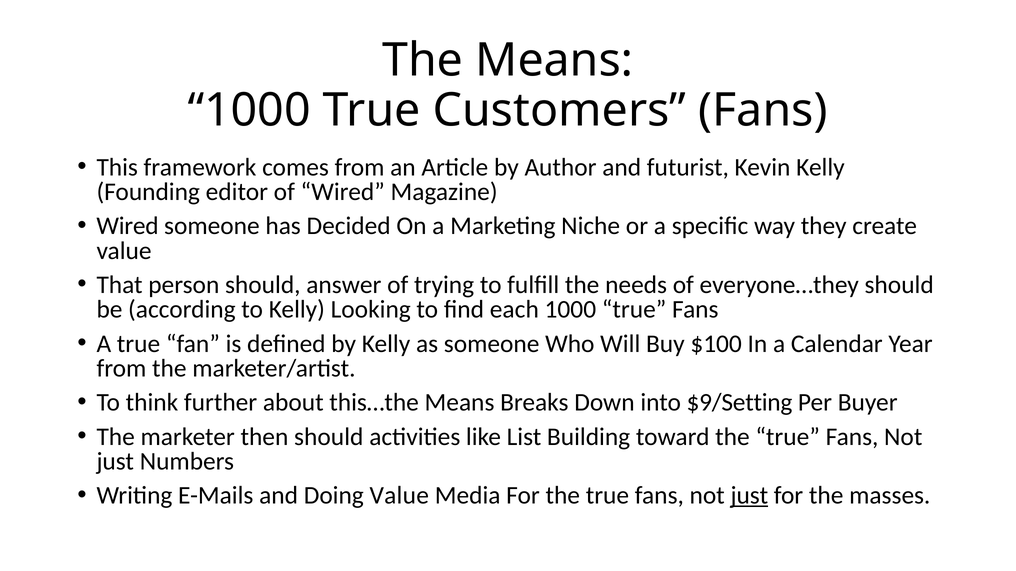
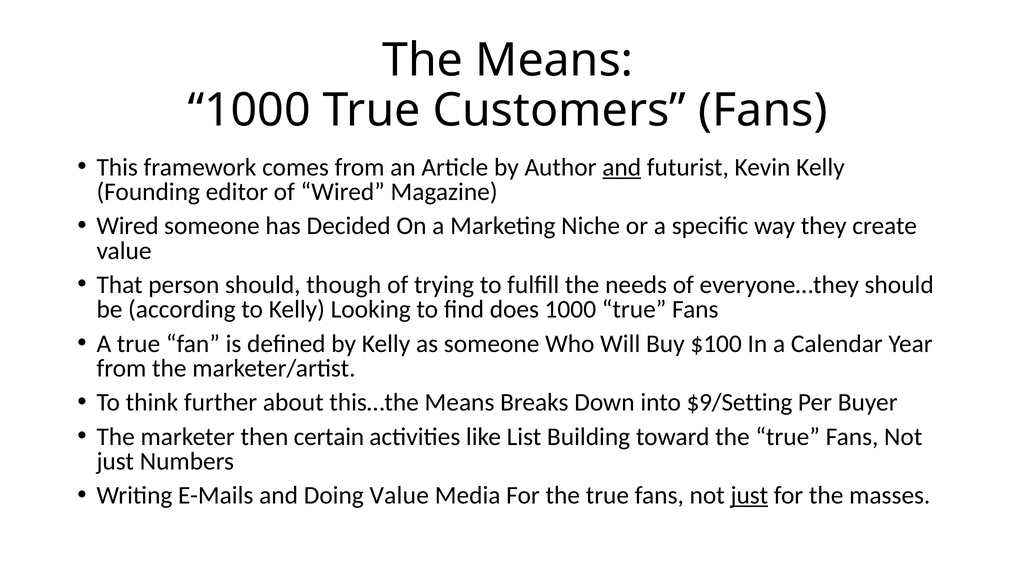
and underline: none -> present (622, 167)
answer: answer -> though (344, 285)
each: each -> does (514, 310)
then should: should -> certain (329, 437)
